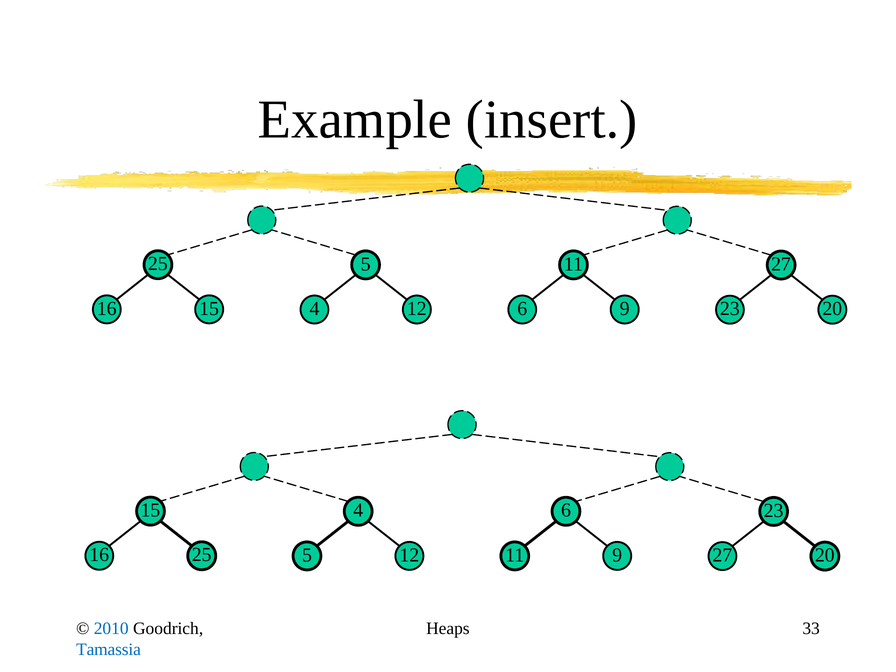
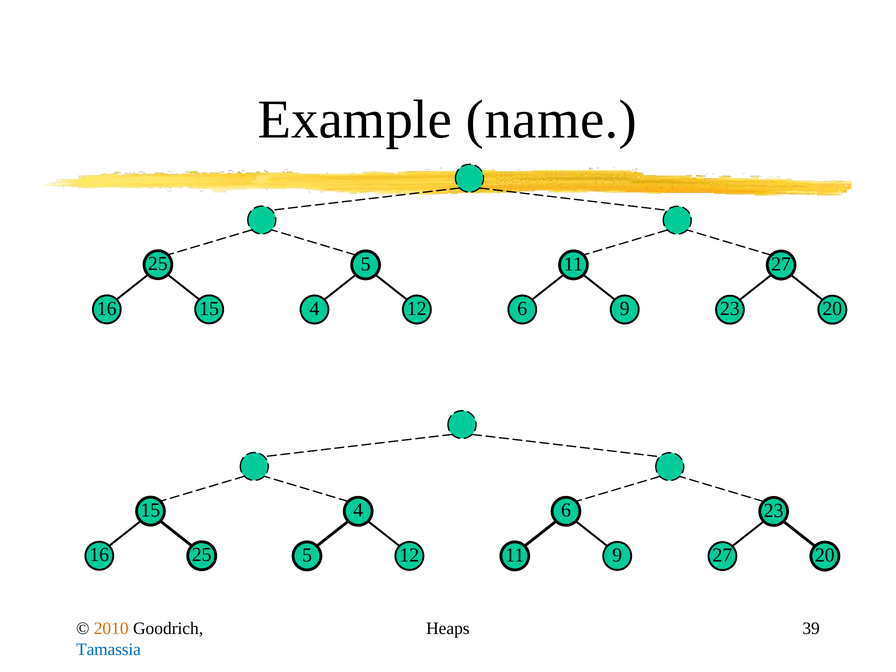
insert: insert -> name (552, 120)
2010 colour: blue -> orange (111, 628)
33: 33 -> 39 (811, 628)
